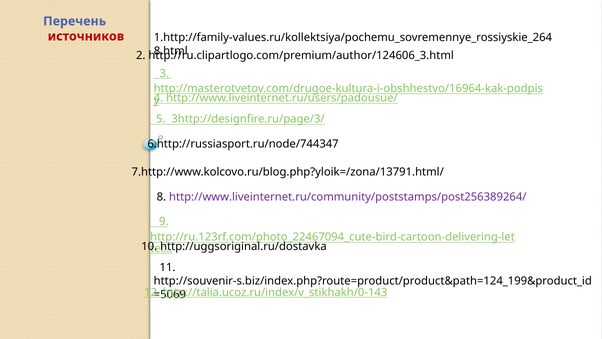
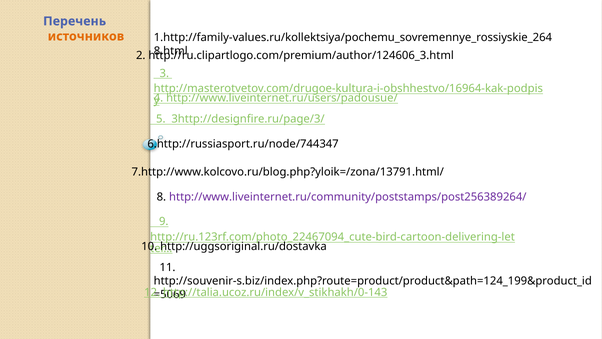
источников colour: red -> orange (86, 36)
